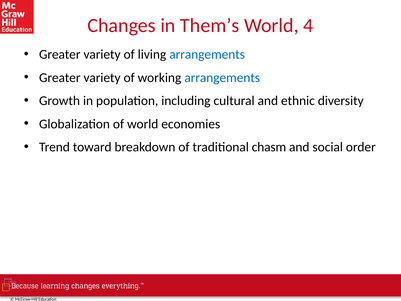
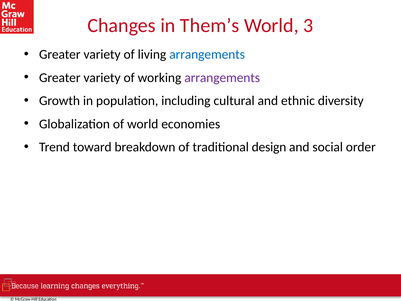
4: 4 -> 3 (308, 25)
arrangements colour: blue -> purple (222, 78)
chasm: chasm -> design (269, 147)
